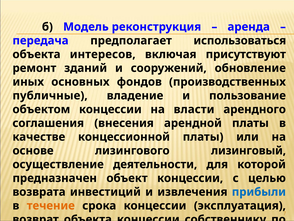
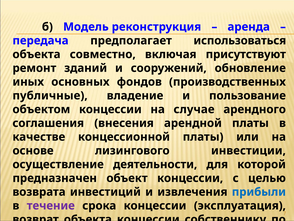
интересов: интересов -> совместно (103, 54)
власти: власти -> случае (194, 109)
лизинговый: лизинговый -> инвестиции (248, 150)
течение colour: orange -> purple (51, 205)
